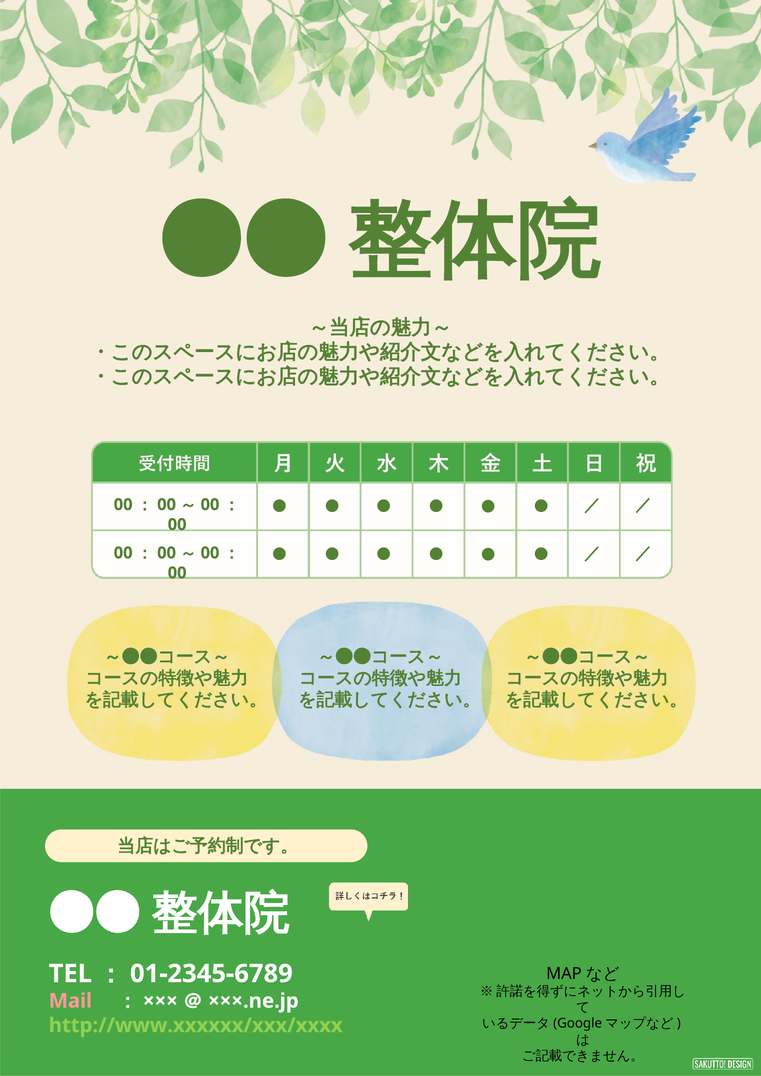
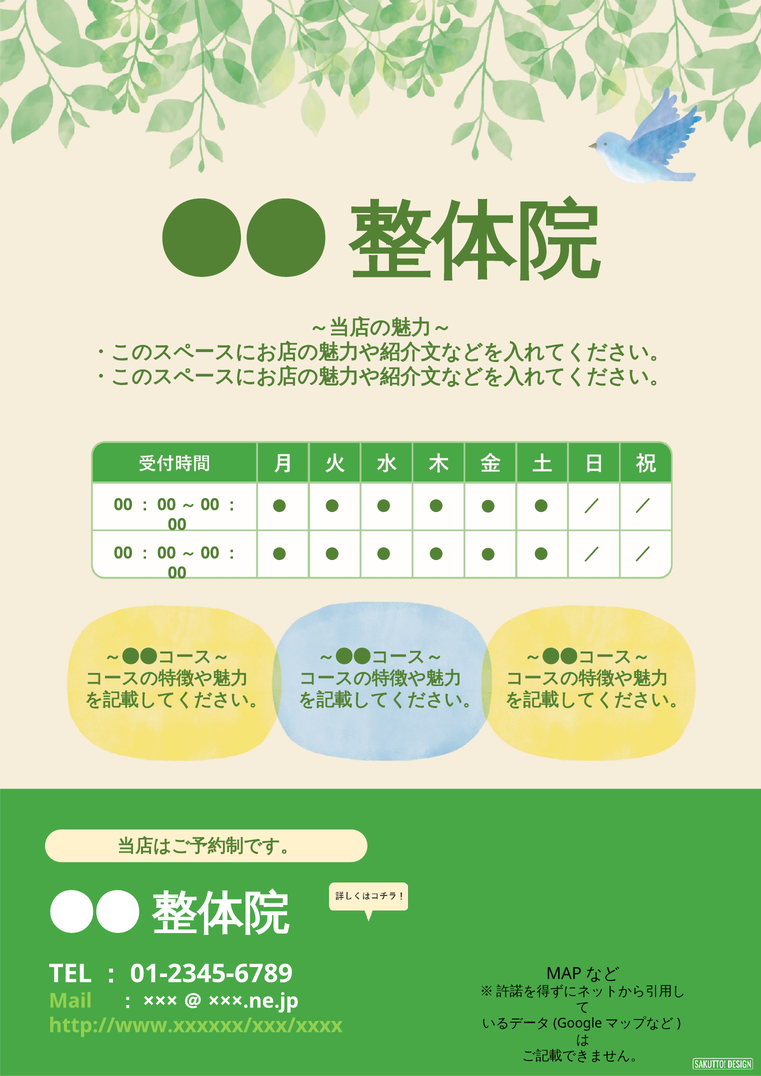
Mail colour: pink -> light green (70, 1001)
